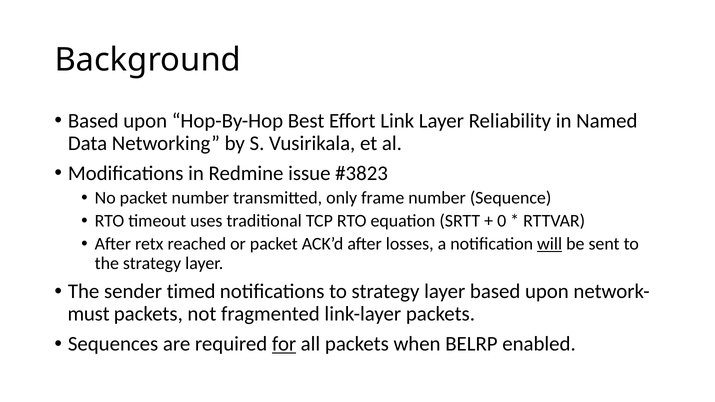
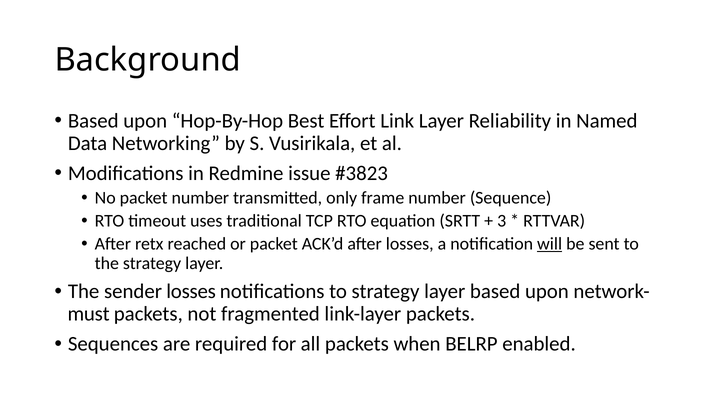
0: 0 -> 3 (502, 221)
sender timed: timed -> losses (191, 292)
for underline: present -> none (284, 344)
